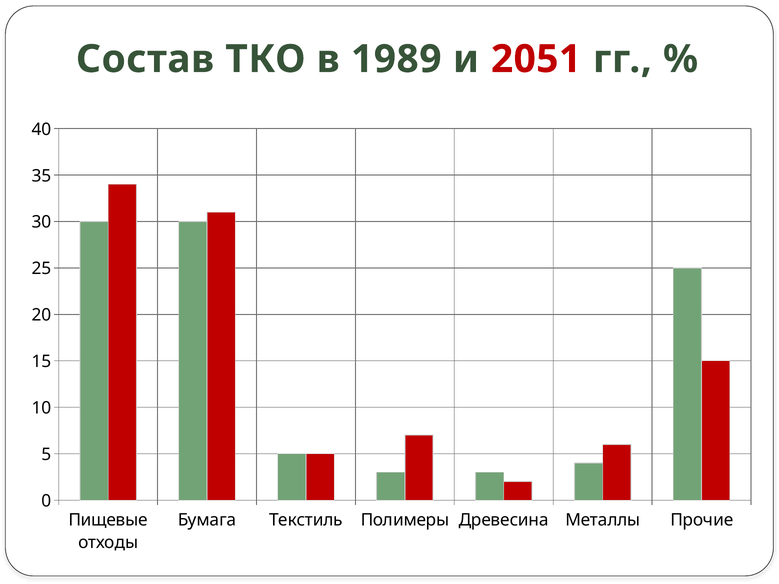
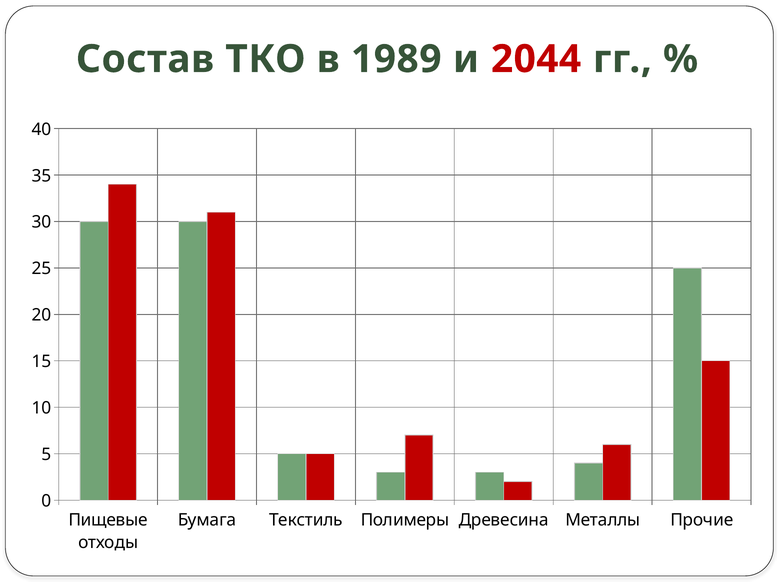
2051: 2051 -> 2044 (536, 59)
